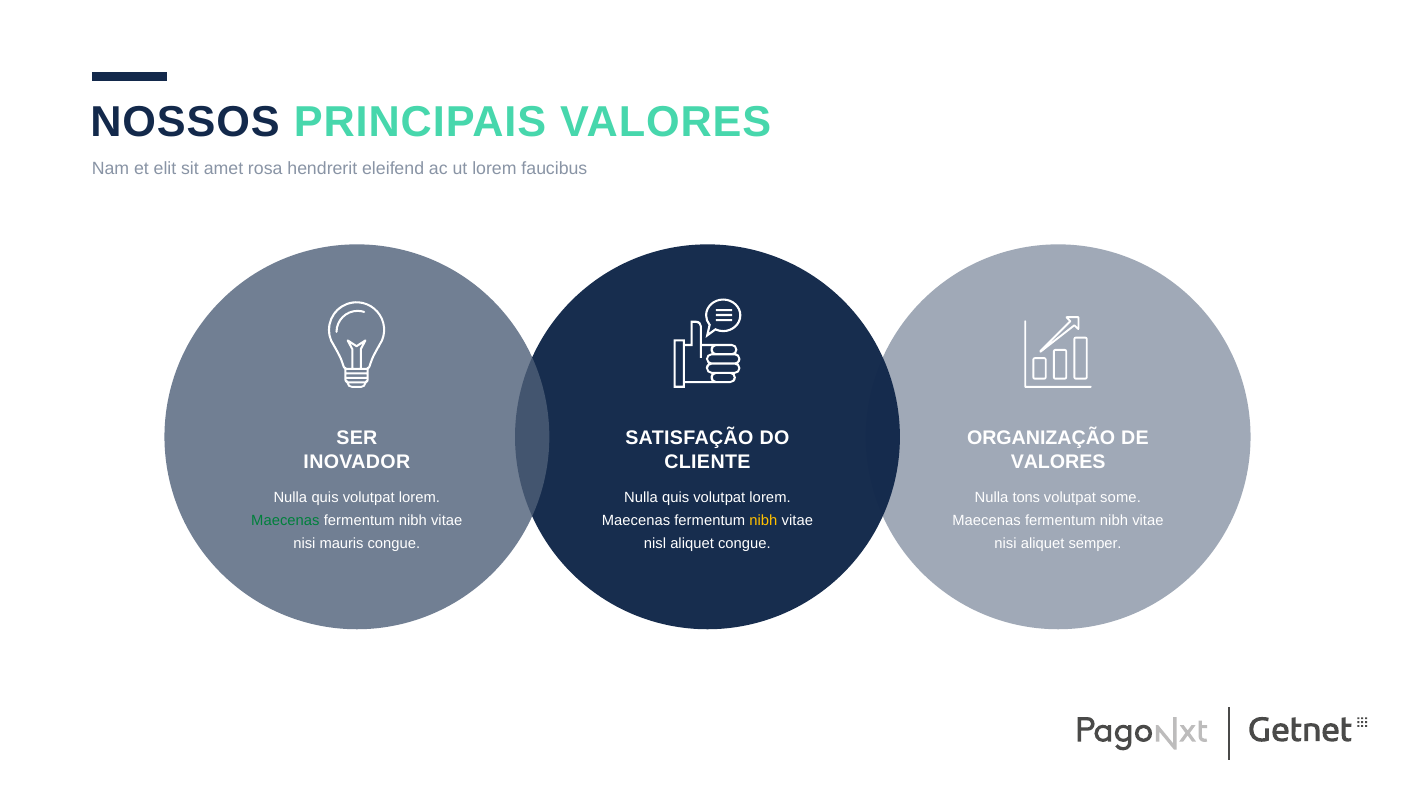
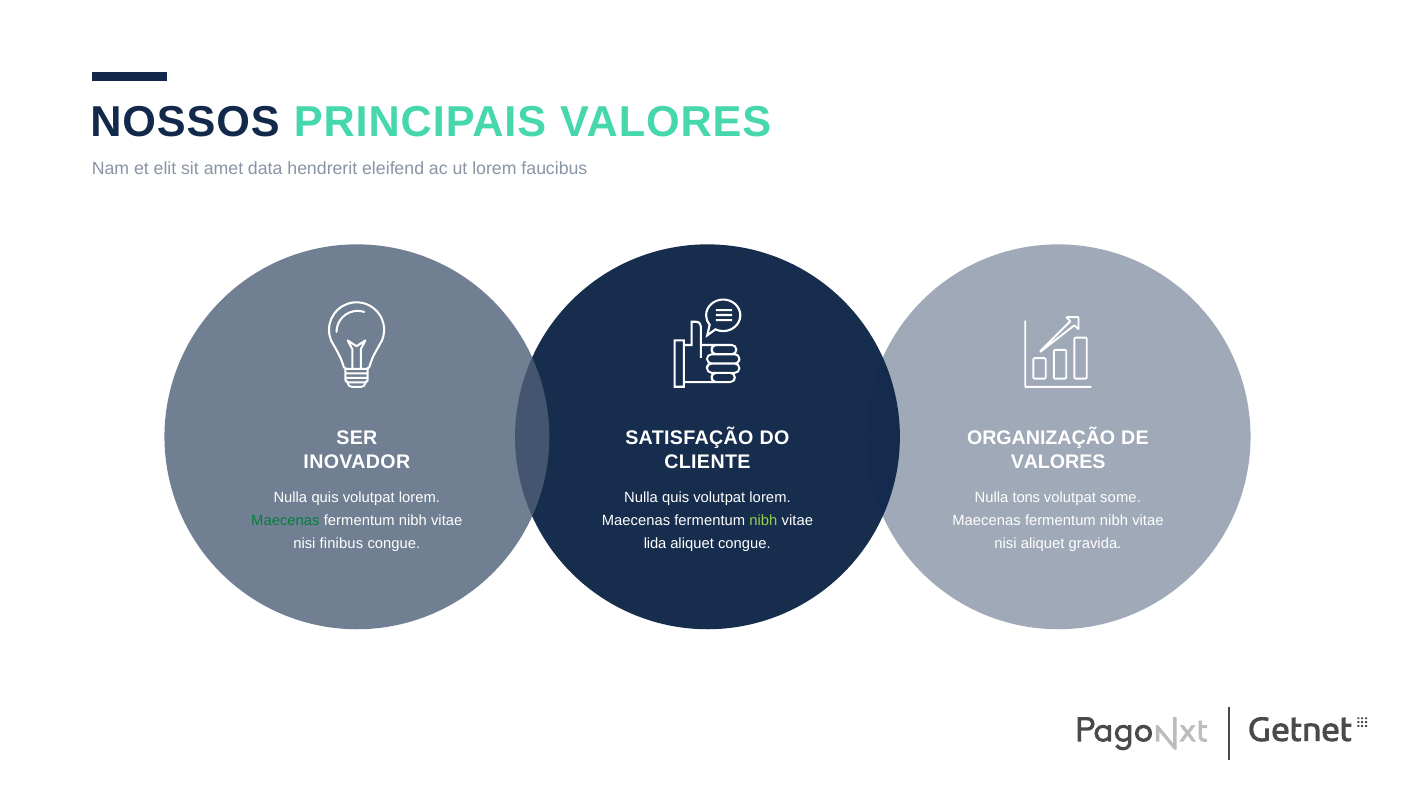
rosa: rosa -> data (265, 168)
nibh colour: yellow -> light green (763, 521)
mauris: mauris -> finibus (341, 544)
nisl: nisl -> lida (655, 544)
semper: semper -> gravida (1095, 544)
